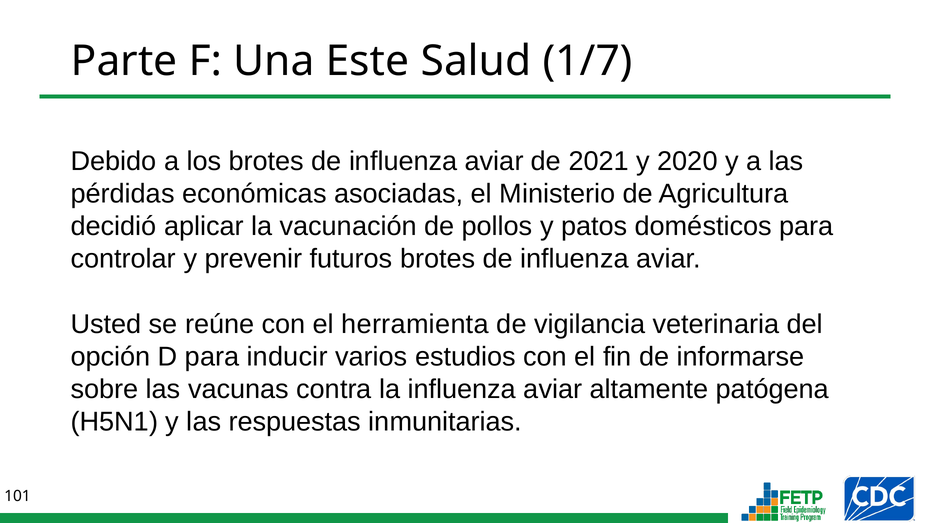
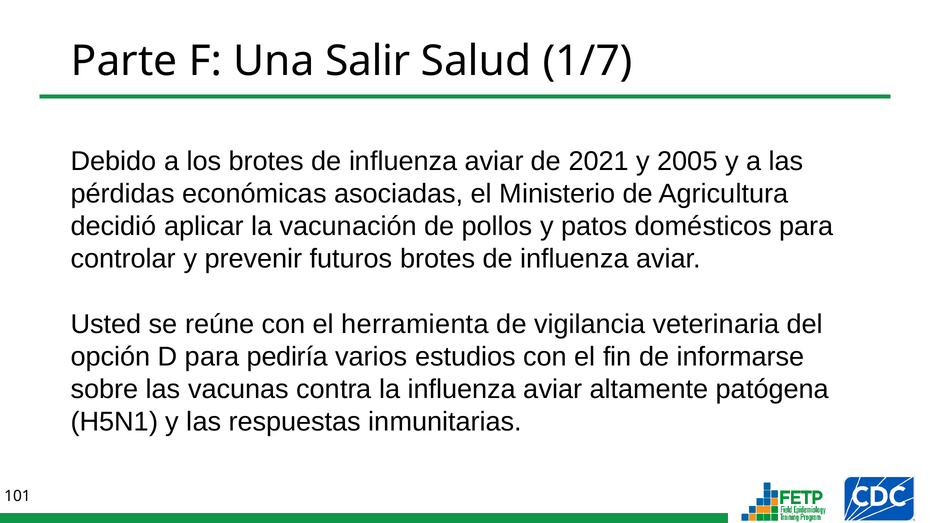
Este: Este -> Salir (368, 61)
2020: 2020 -> 2005 (687, 161)
inducir: inducir -> pediría (287, 357)
